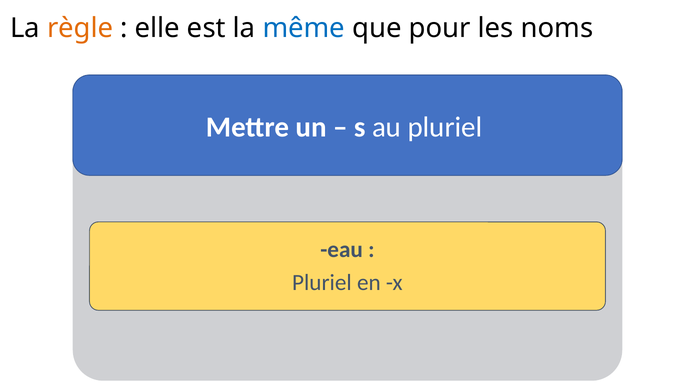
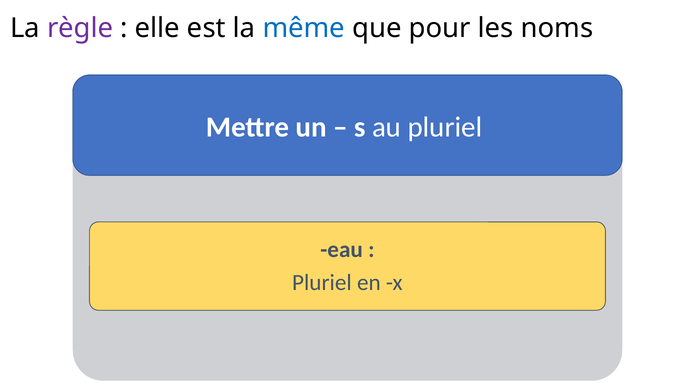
règle colour: orange -> purple (80, 28)
